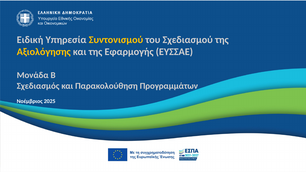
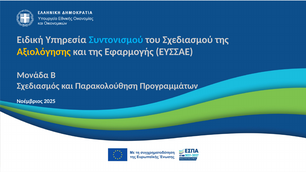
Συντονισμού colour: yellow -> light blue (116, 40)
